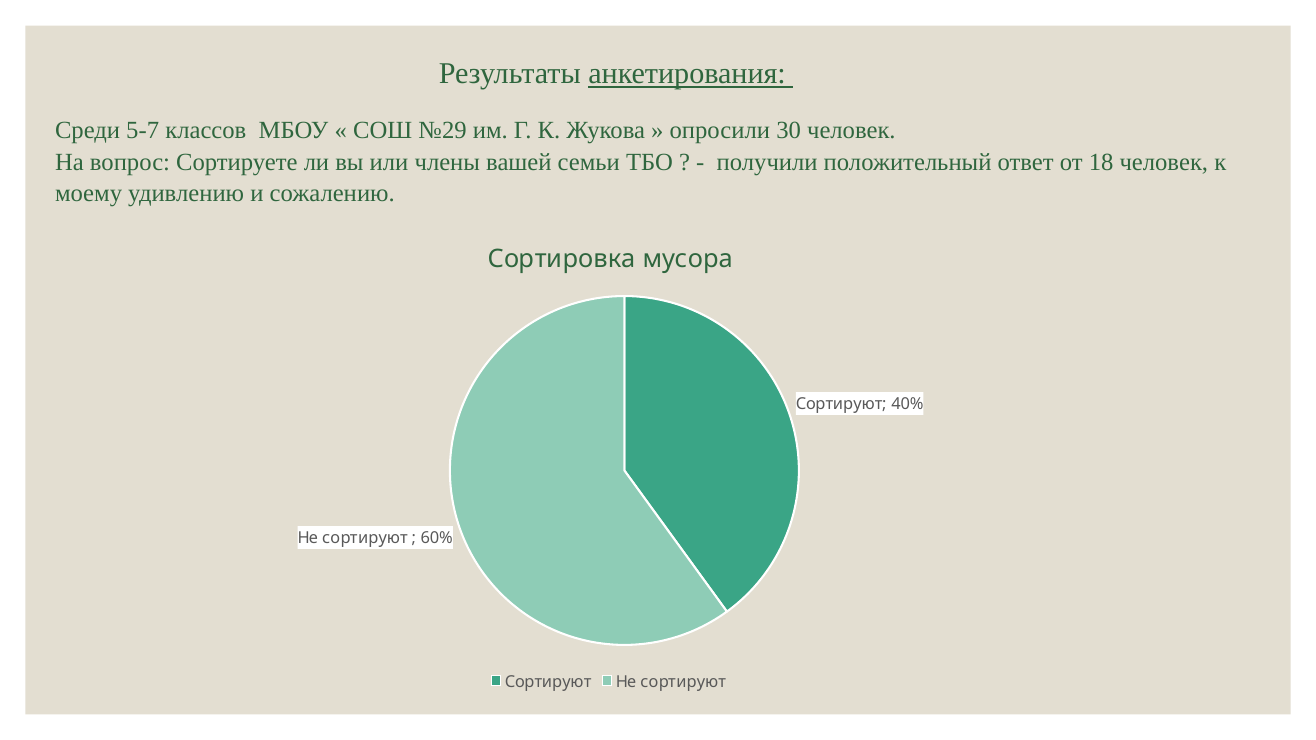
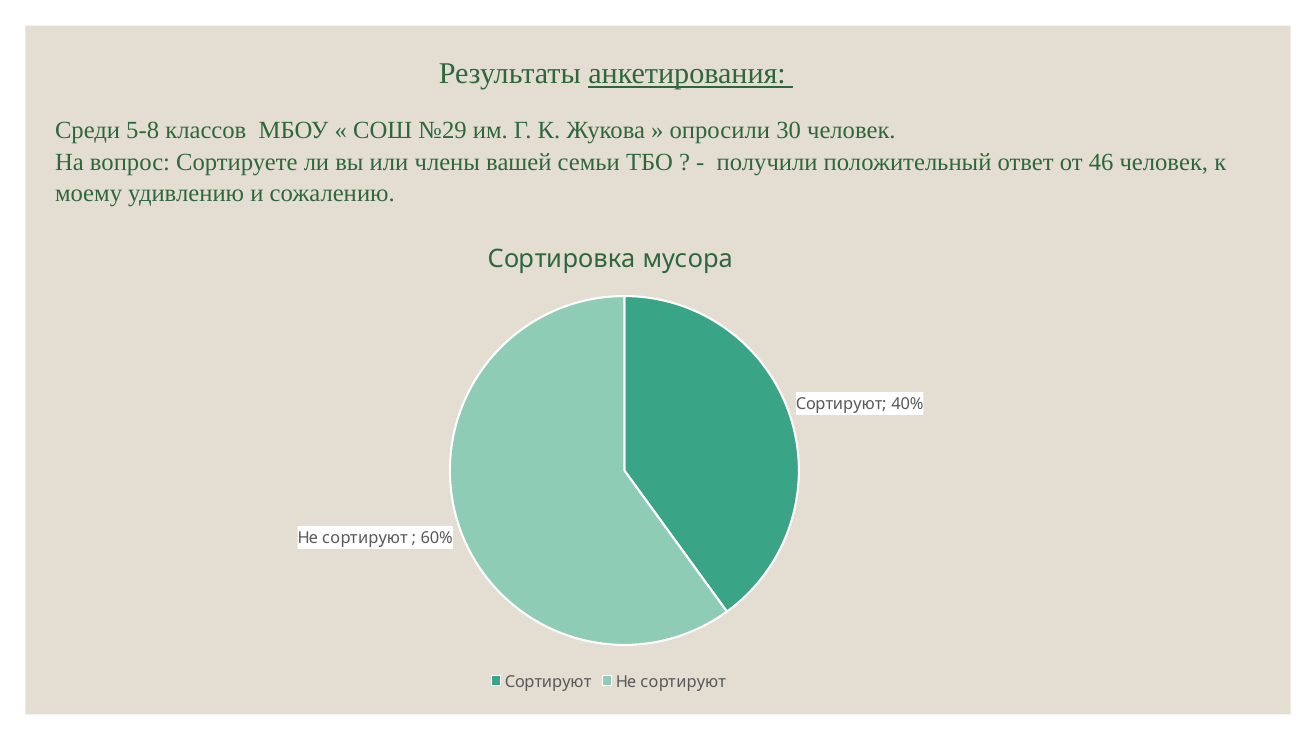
5-7: 5-7 -> 5-8 (143, 131)
18: 18 -> 46 (1101, 162)
